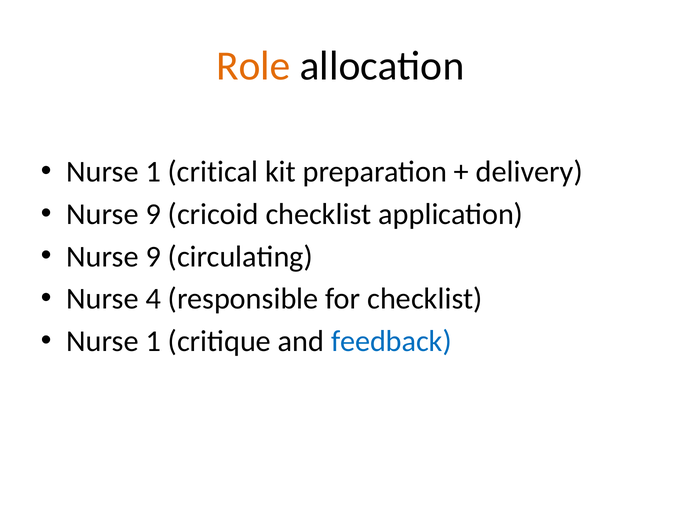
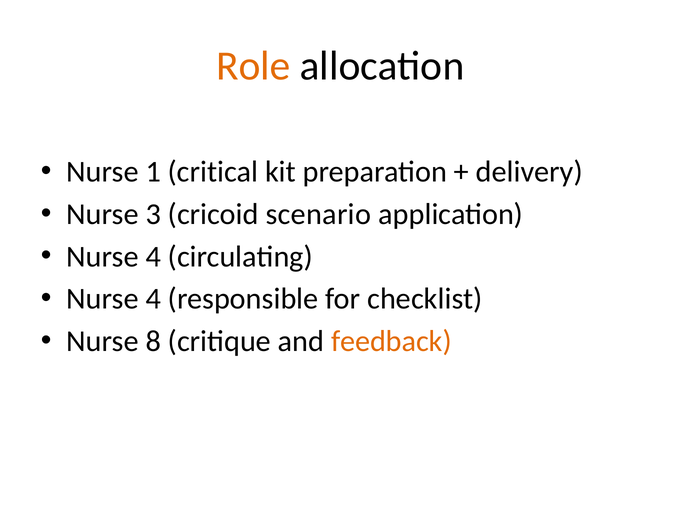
9: 9 -> 3 (153, 214)
cricoid checklist: checklist -> scenario (318, 214)
9: 9 -> 4 (153, 256)
1: 1 -> 8 (153, 341)
feedback colour: blue -> orange (391, 341)
